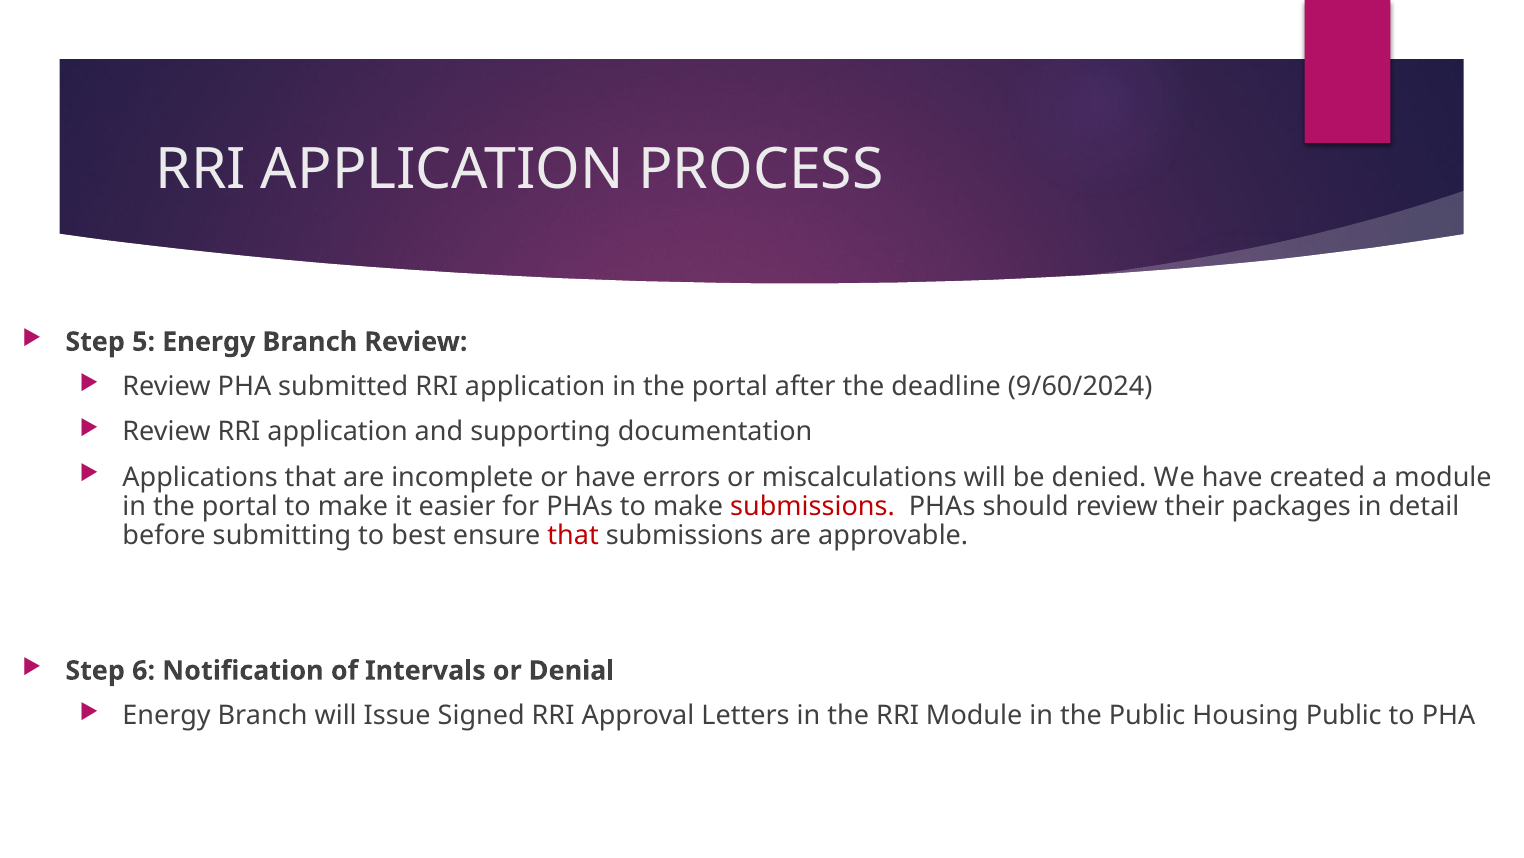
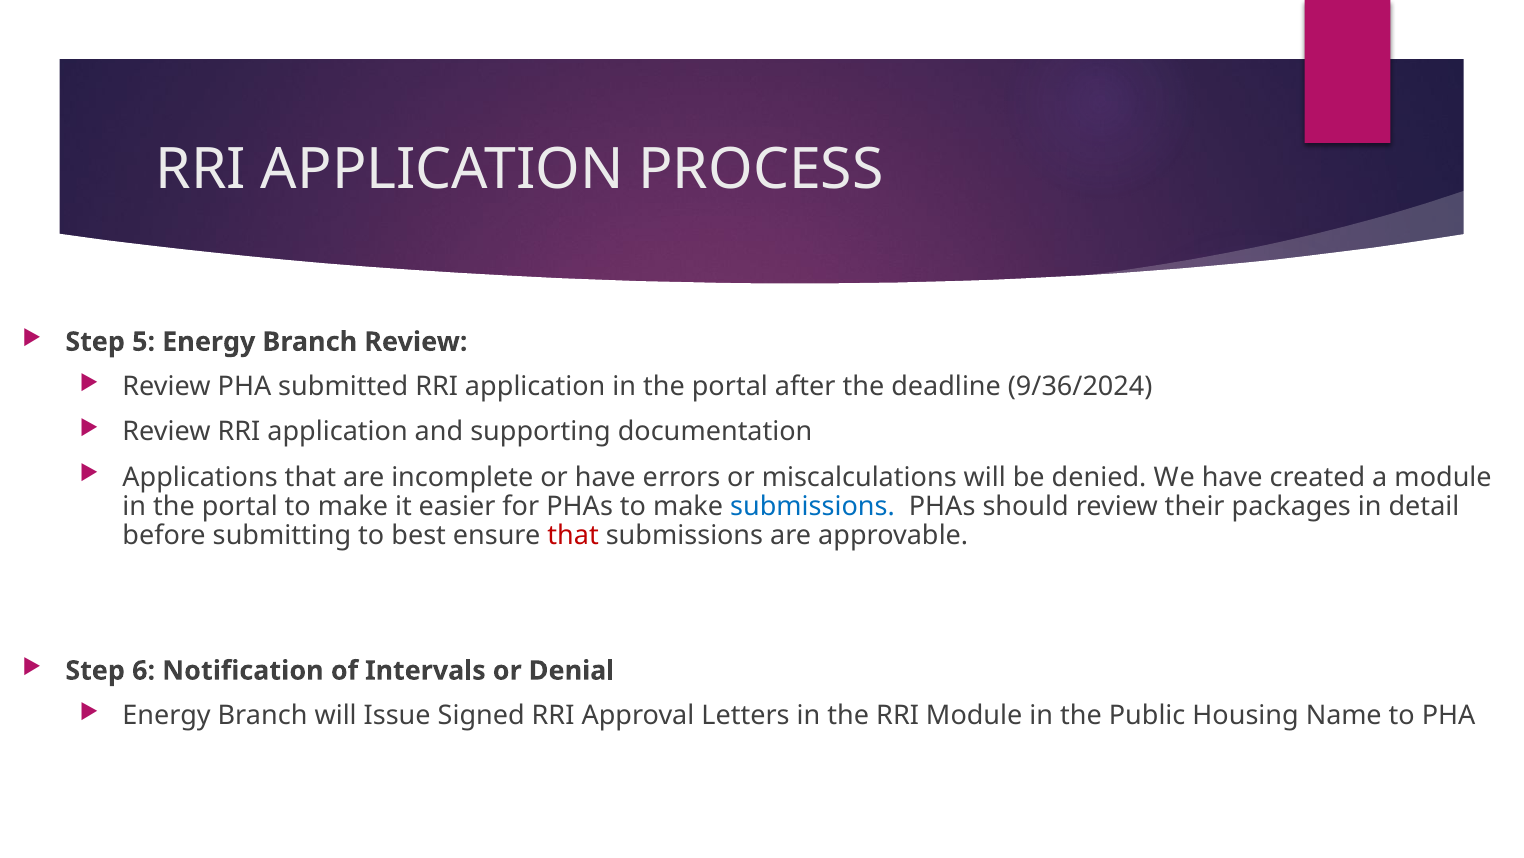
9/60/2024: 9/60/2024 -> 9/36/2024 (1080, 387)
submissions colour: red -> blue (813, 506)
Housing Public: Public -> Name (1344, 715)
